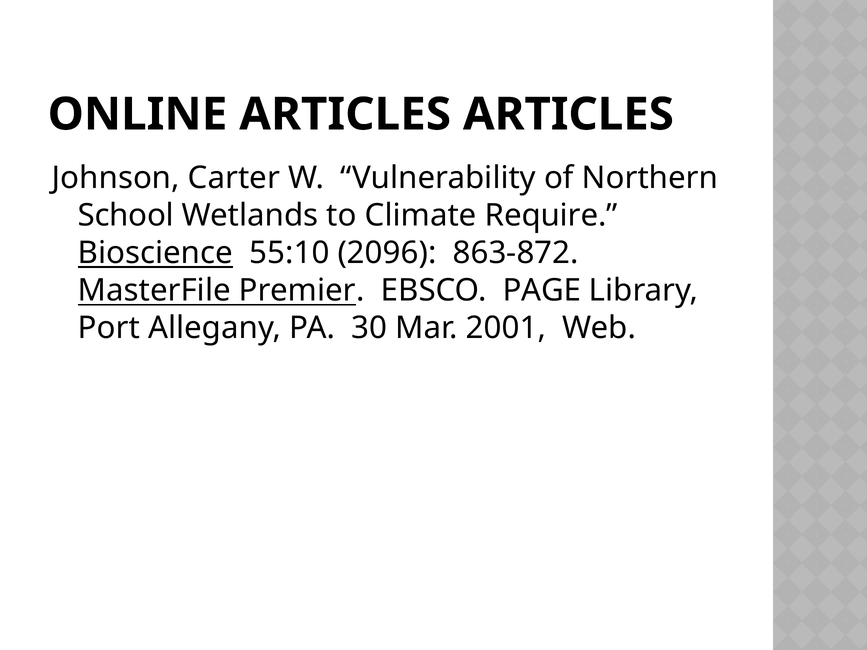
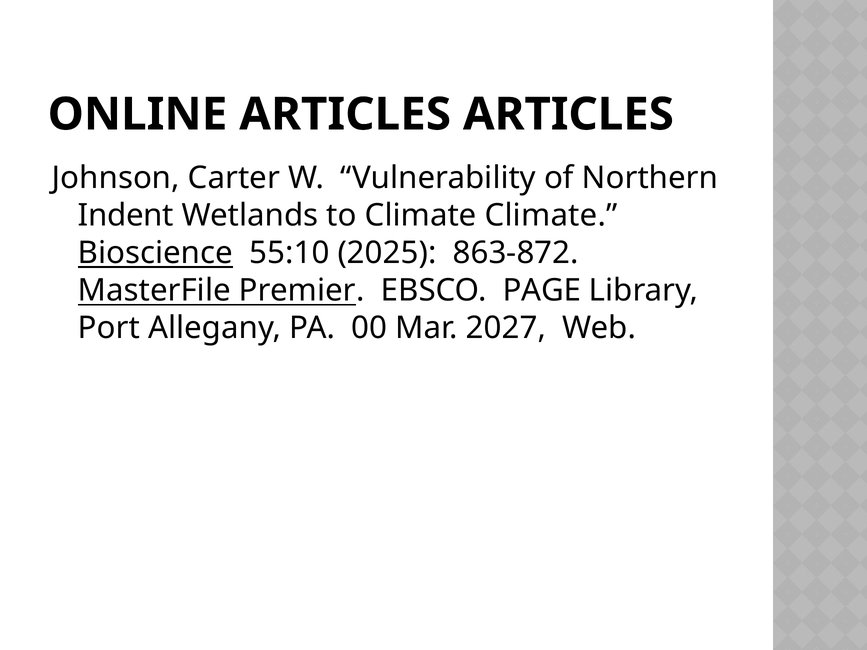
School: School -> Indent (126, 215)
Climate Require: Require -> Climate (551, 215)
2096: 2096 -> 2025 (387, 253)
30: 30 -> 00 (369, 328)
2001: 2001 -> 2027 (506, 328)
